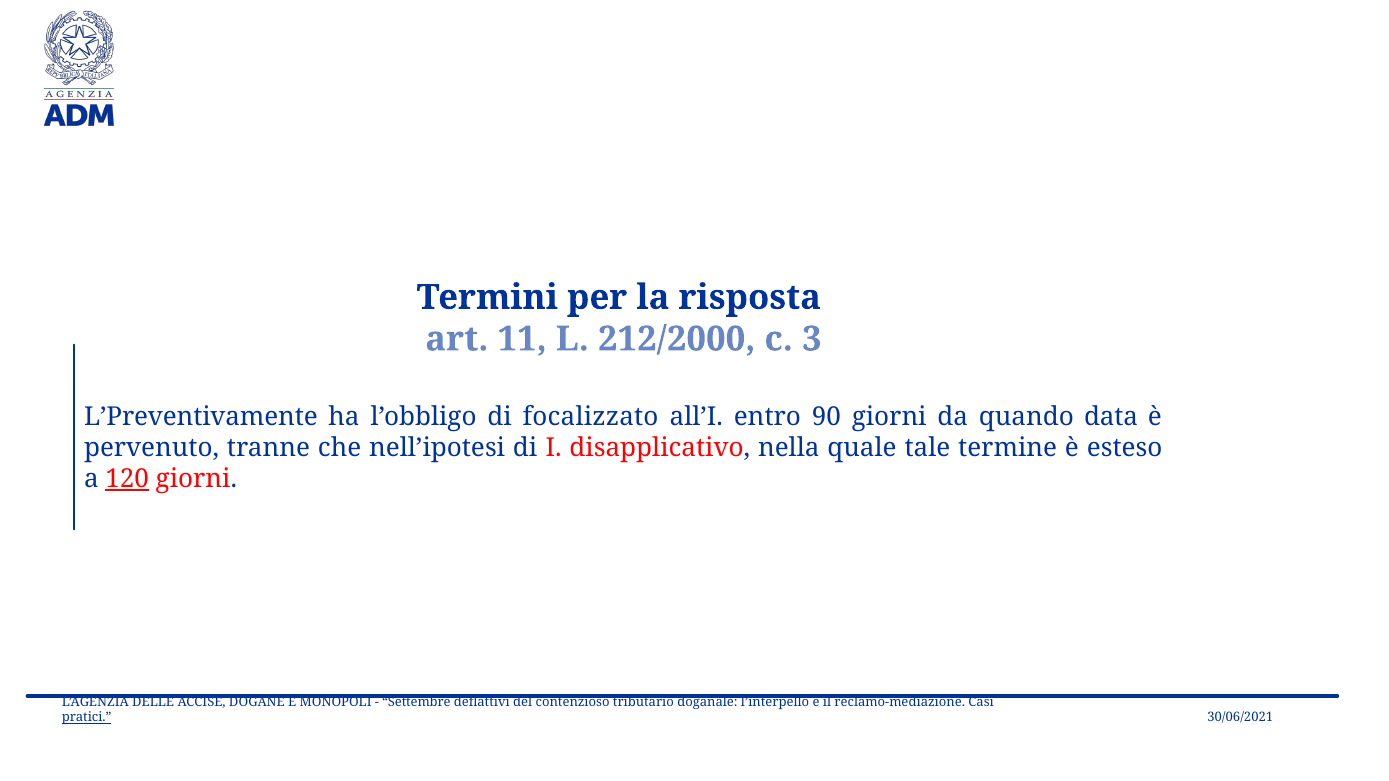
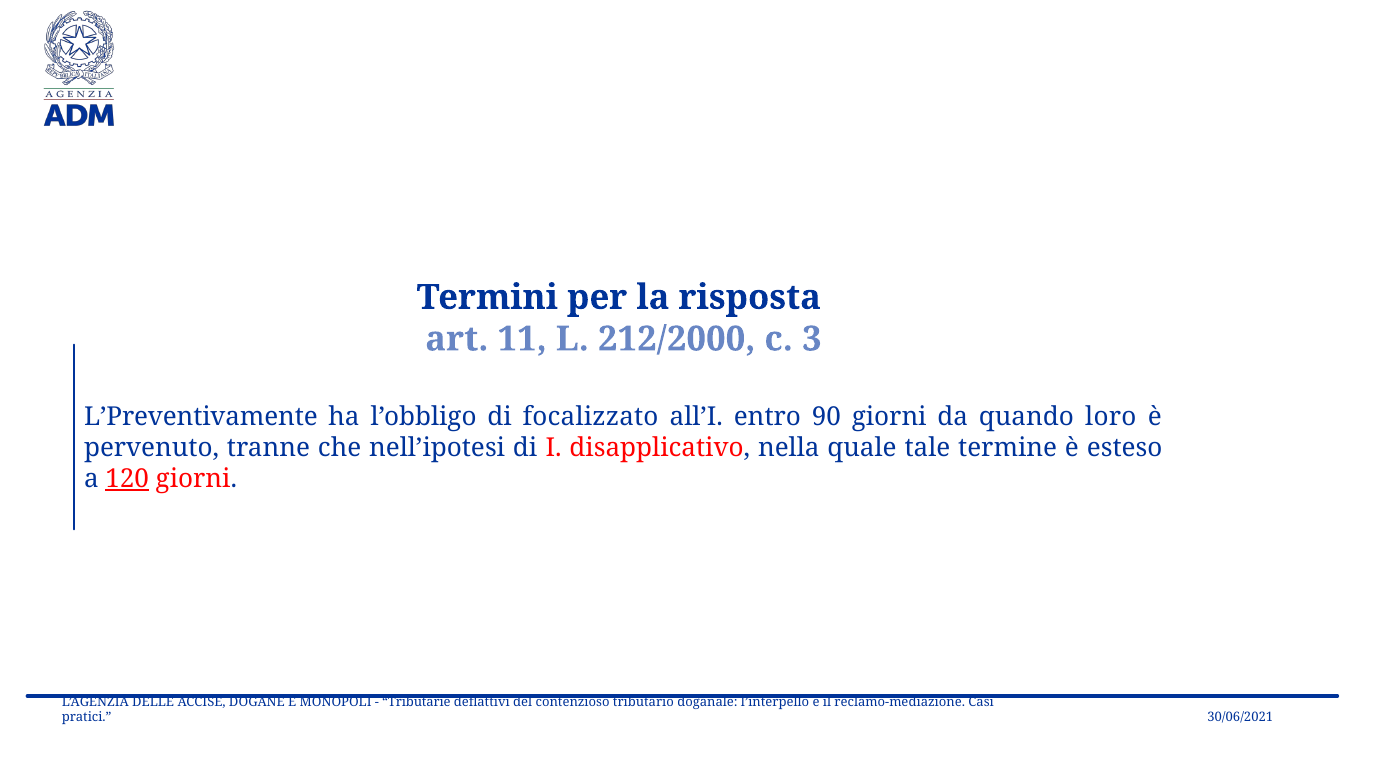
data: data -> loro (1111, 417)
Settembre: Settembre -> Tributarie (416, 702)
pratici underline: present -> none (87, 718)
